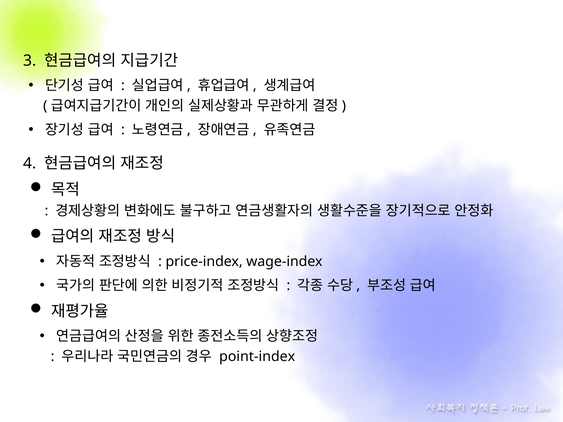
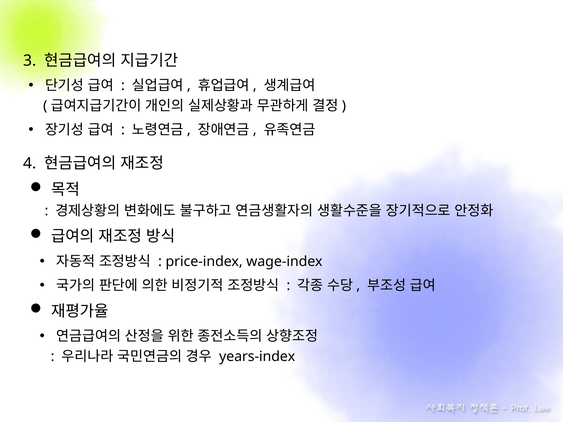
point-index: point-index -> years-index (257, 357)
